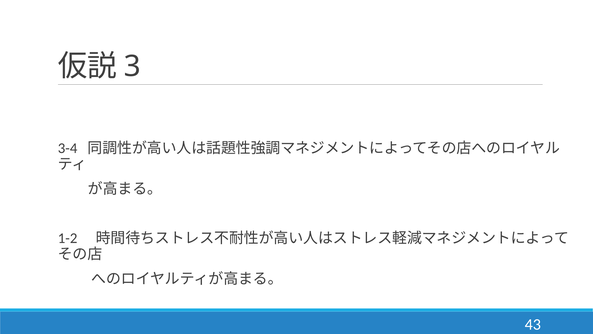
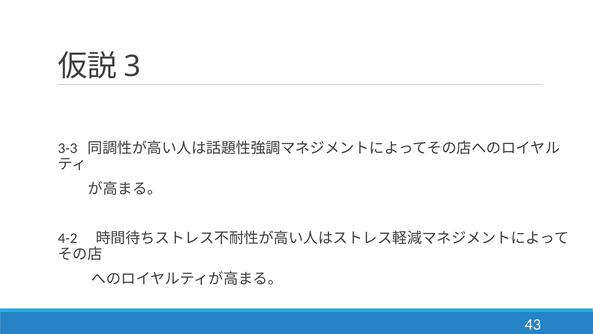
3-4: 3-4 -> 3-3 (68, 148)
1-2: 1-2 -> 4-2 (68, 238)
